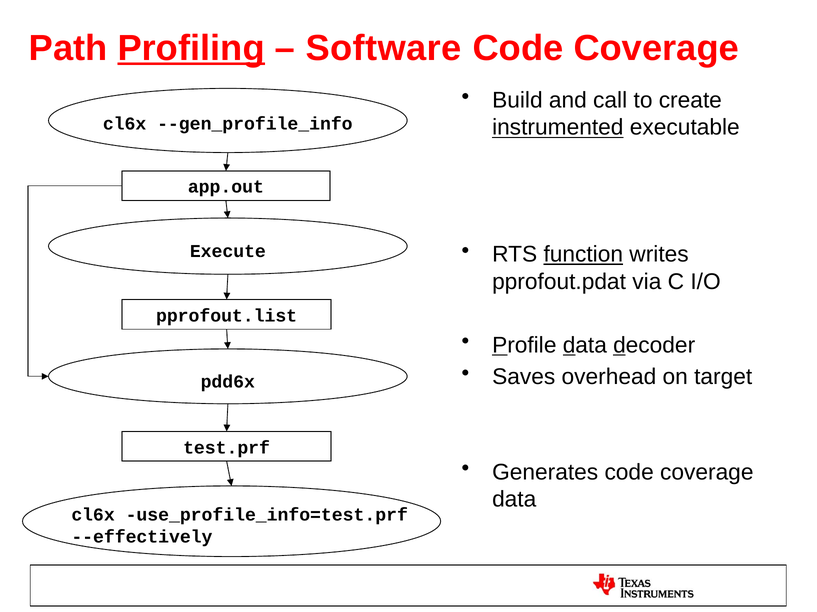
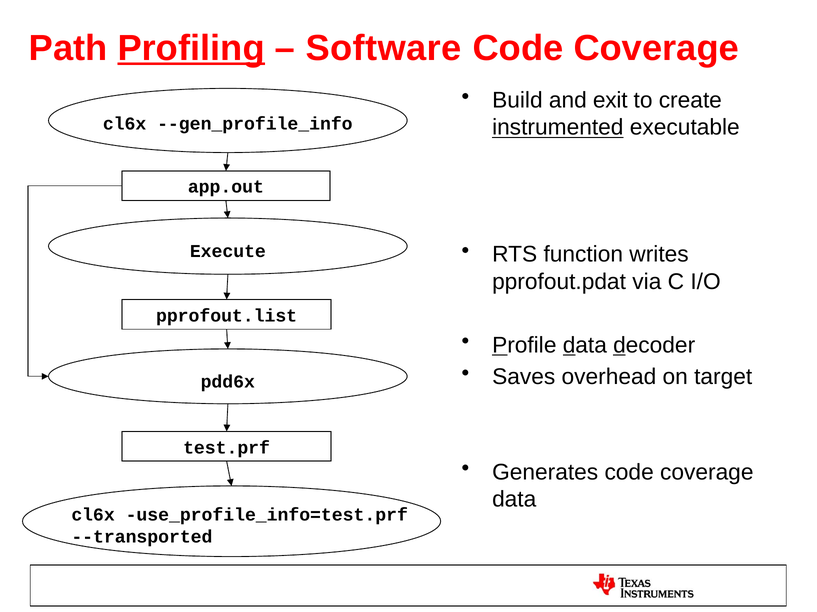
call: call -> exit (610, 100)
function underline: present -> none (583, 255)
--effectively: --effectively -> --transported (142, 537)
